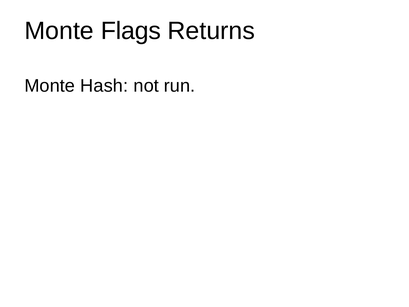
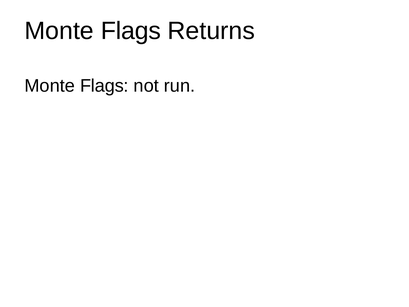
Hash: Hash -> Flags (104, 86)
